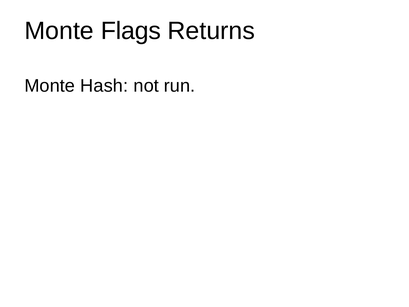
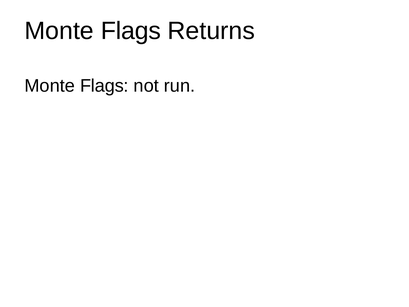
Hash: Hash -> Flags (104, 86)
